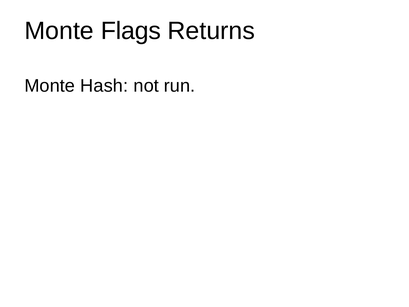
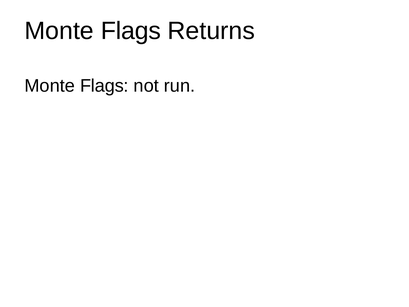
Hash: Hash -> Flags (104, 86)
